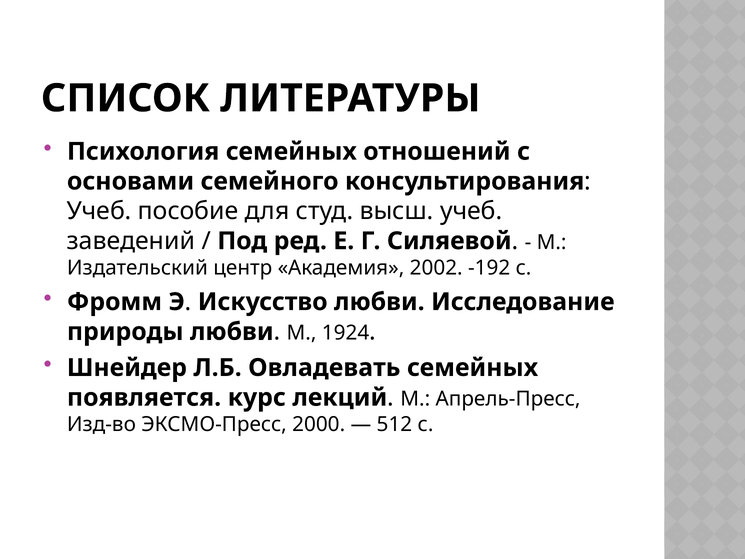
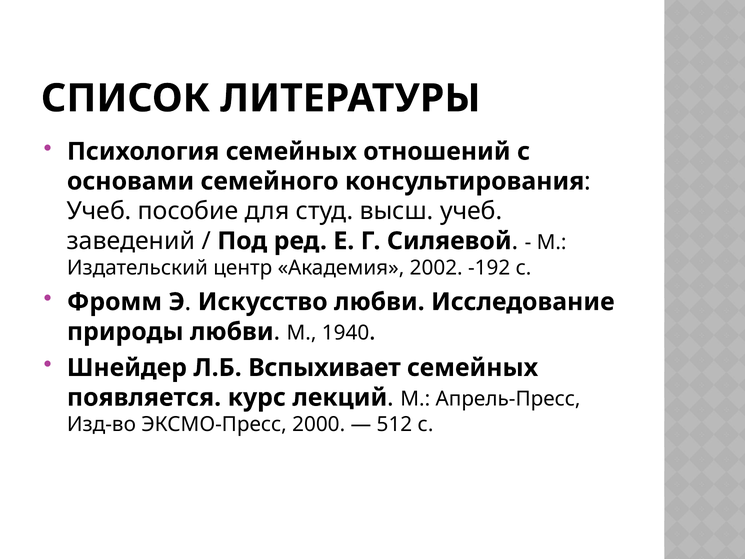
1924: 1924 -> 1940 (346, 333)
Овладевать: Овладевать -> Вспыхивает (324, 368)
